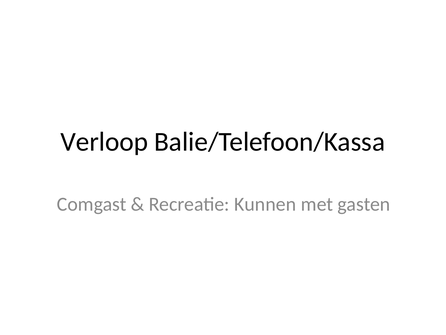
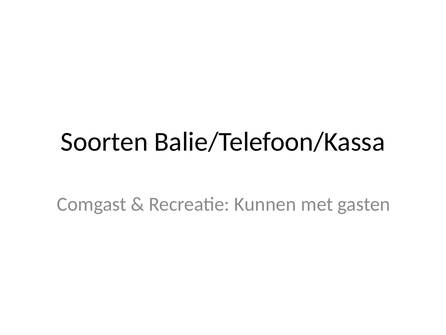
Verloop: Verloop -> Soorten (104, 142)
